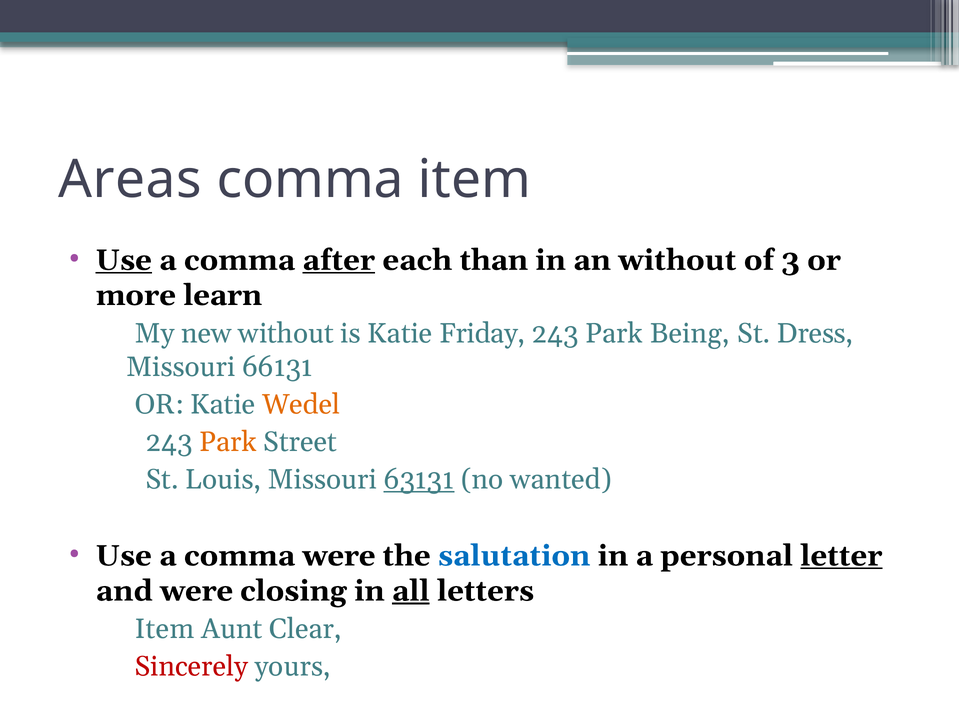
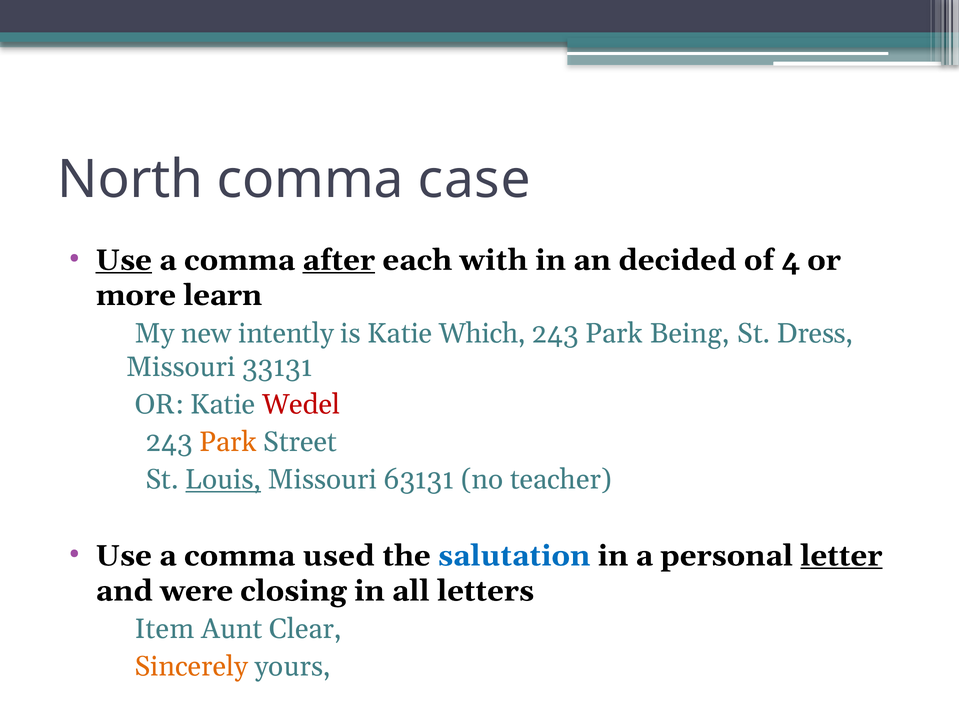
Areas: Areas -> North (130, 180)
comma item: item -> case (474, 180)
than: than -> with (494, 260)
an without: without -> decided (677, 260)
3: 3 -> 4 (791, 260)
new without: without -> intently (286, 334)
Friday: Friday -> Which (482, 334)
66131: 66131 -> 33131 (277, 367)
Wedel colour: orange -> red (301, 405)
Louis underline: none -> present (223, 480)
63131 underline: present -> none (419, 480)
wanted: wanted -> teacher (561, 480)
comma were: were -> used (339, 556)
all underline: present -> none (411, 591)
Sincerely colour: red -> orange (191, 667)
